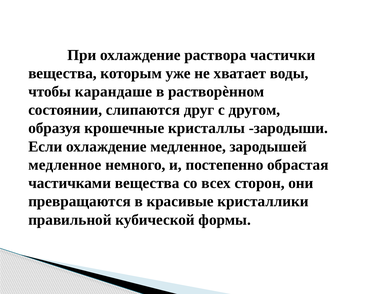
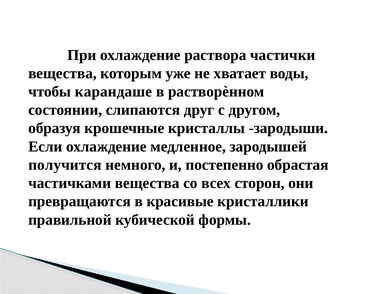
медленное: медленное -> получится (65, 164)
